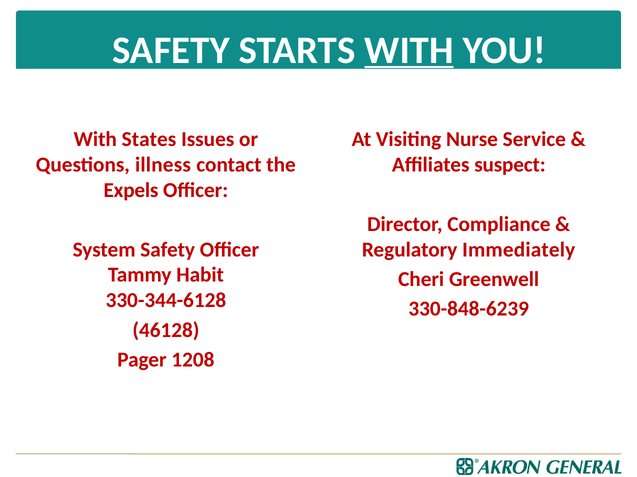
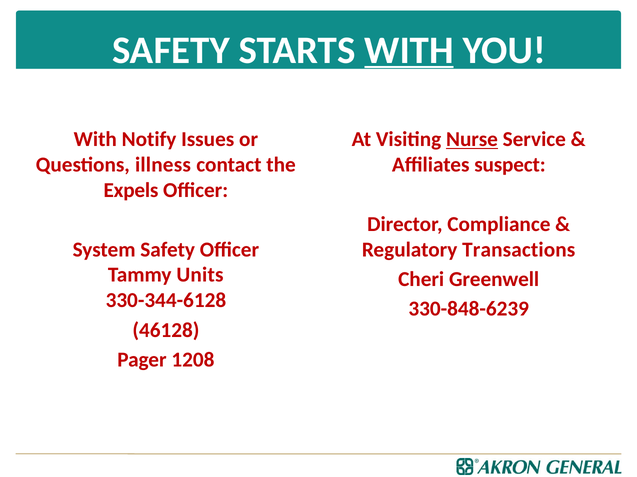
States: States -> Notify (149, 140)
Nurse underline: none -> present (472, 140)
Immediately: Immediately -> Transactions (519, 250)
Habit: Habit -> Units (200, 275)
